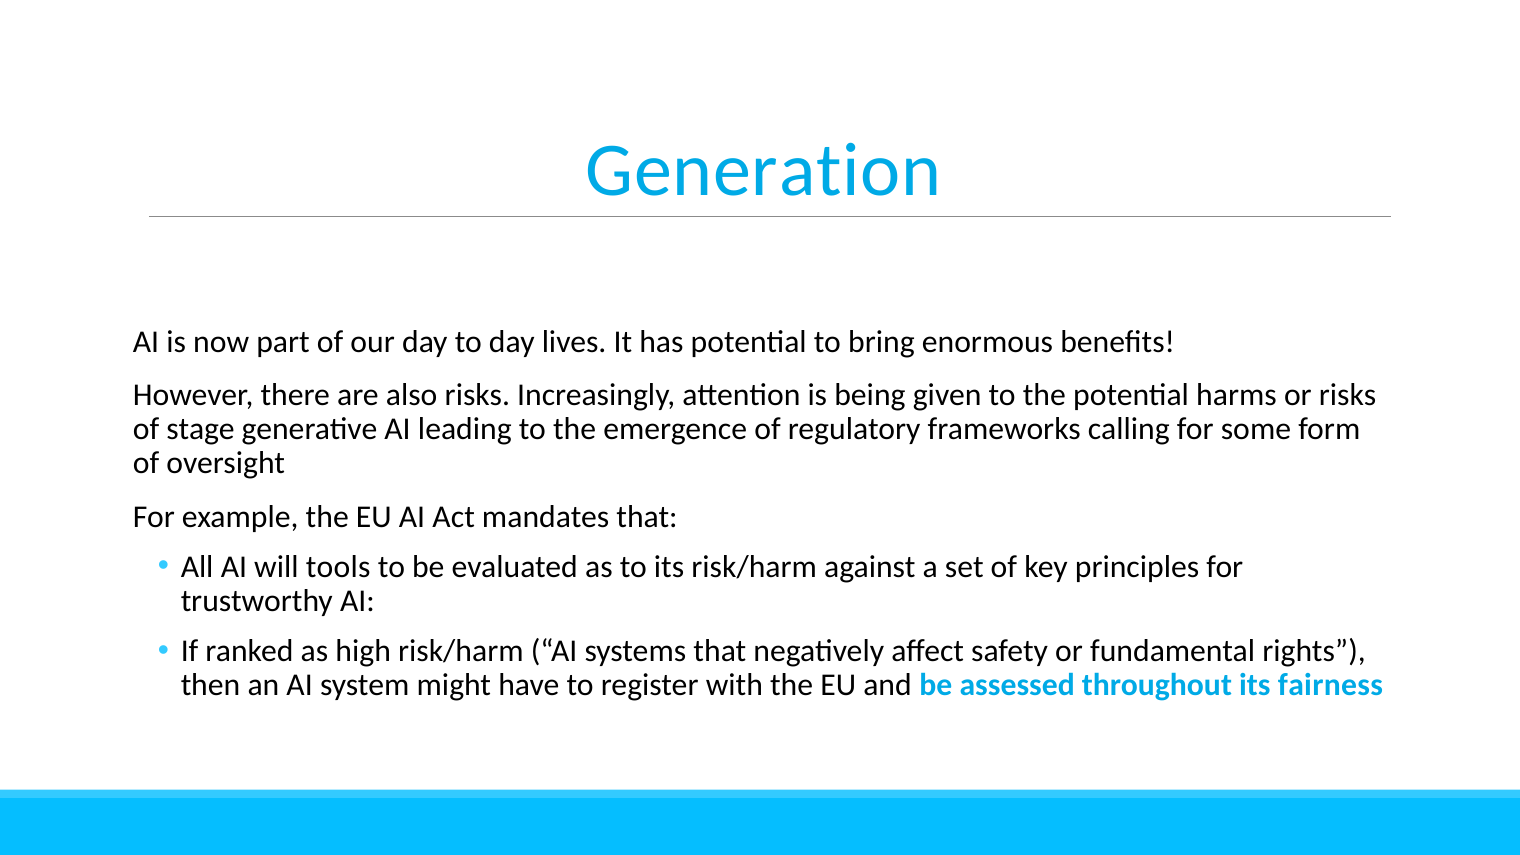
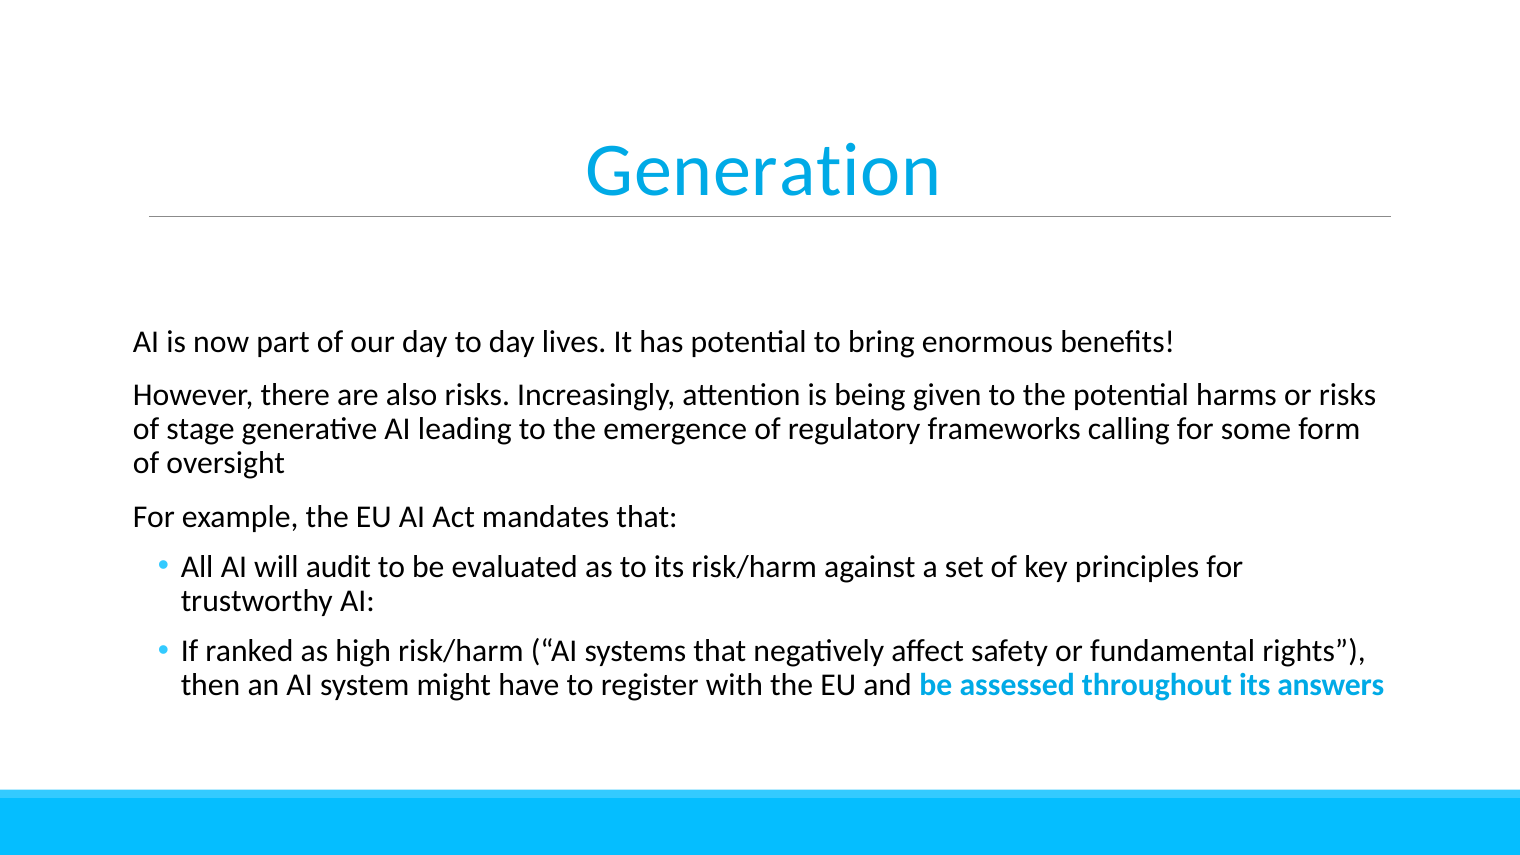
tools: tools -> audit (338, 567)
fairness: fairness -> answers (1331, 685)
